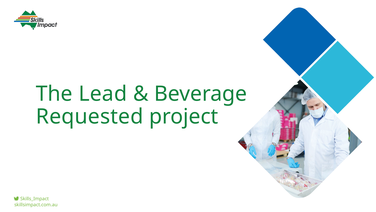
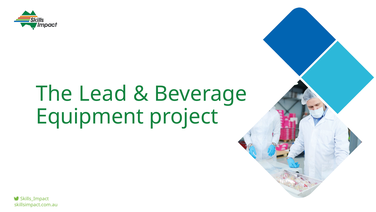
Requested: Requested -> Equipment (90, 116)
